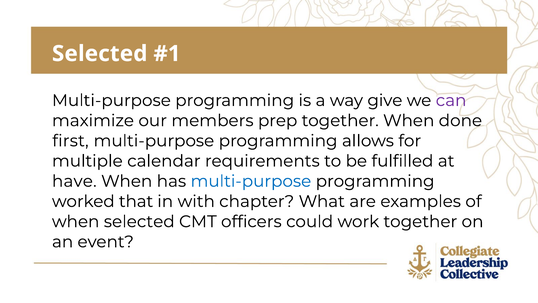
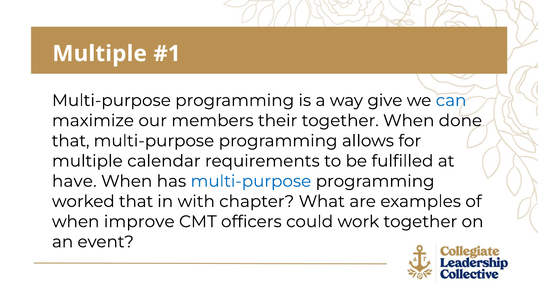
Selected: Selected -> Multiple (100, 54)
can colour: purple -> blue (451, 100)
prep: prep -> their (278, 120)
first: first -> that (71, 141)
when selected: selected -> improve (139, 221)
